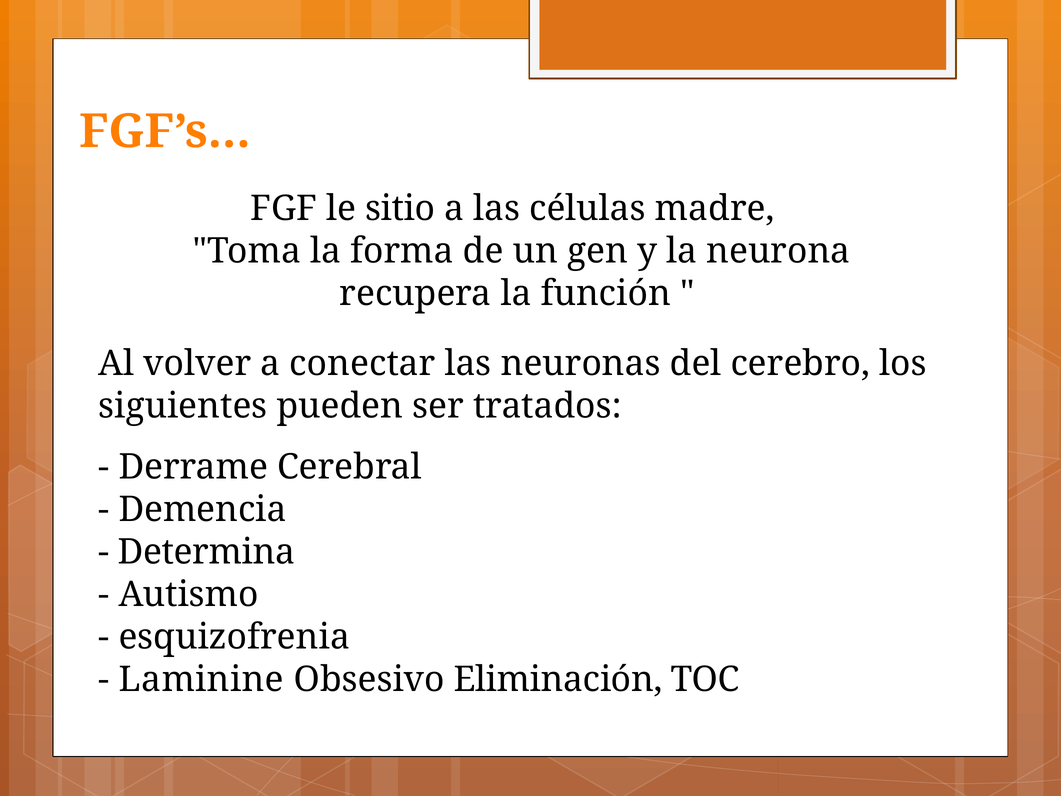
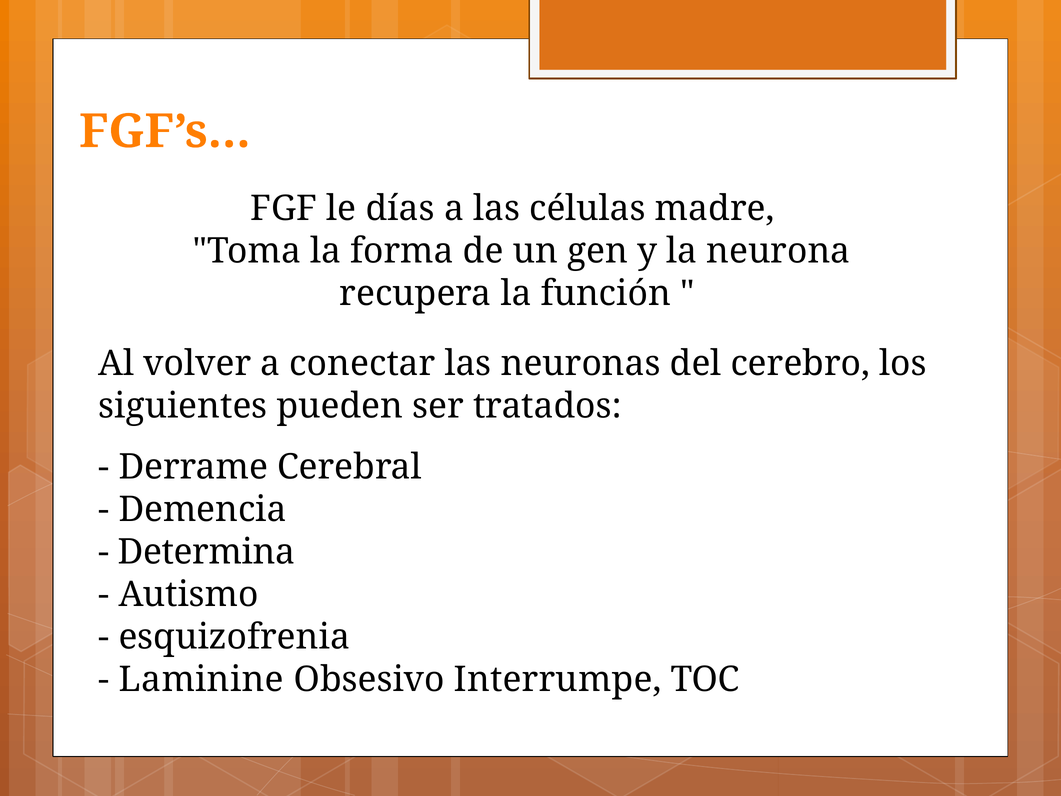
sitio: sitio -> días (400, 209)
Eliminación: Eliminación -> Interrumpe (558, 679)
